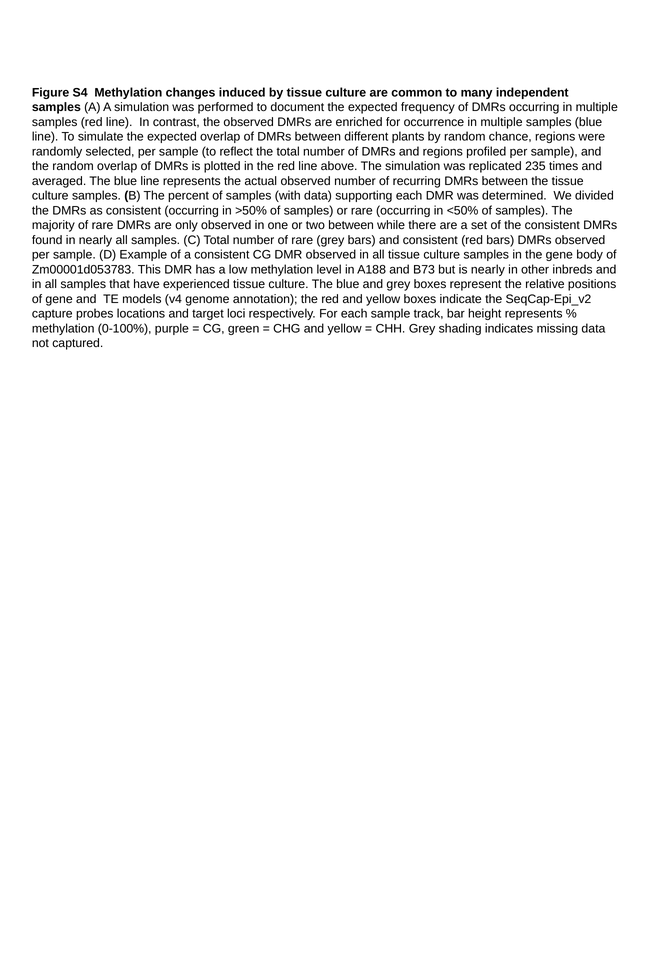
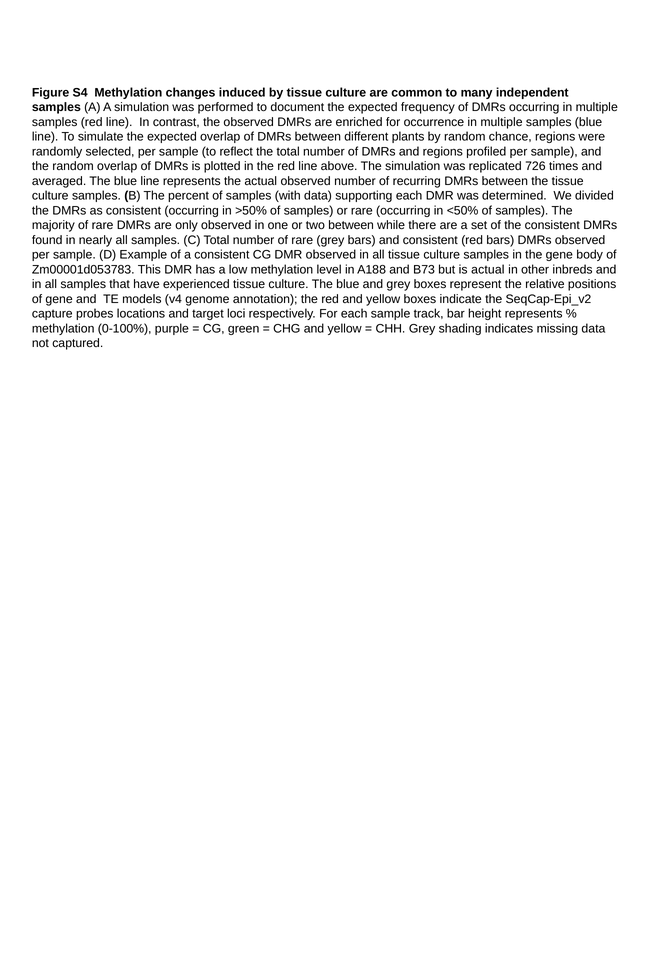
235: 235 -> 726 (535, 166)
is nearly: nearly -> actual (488, 270)
